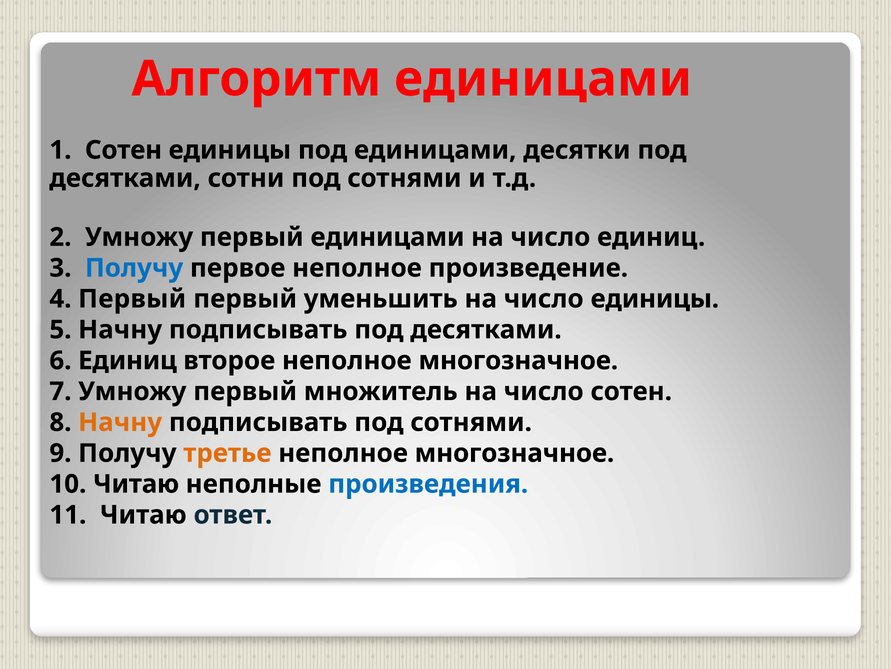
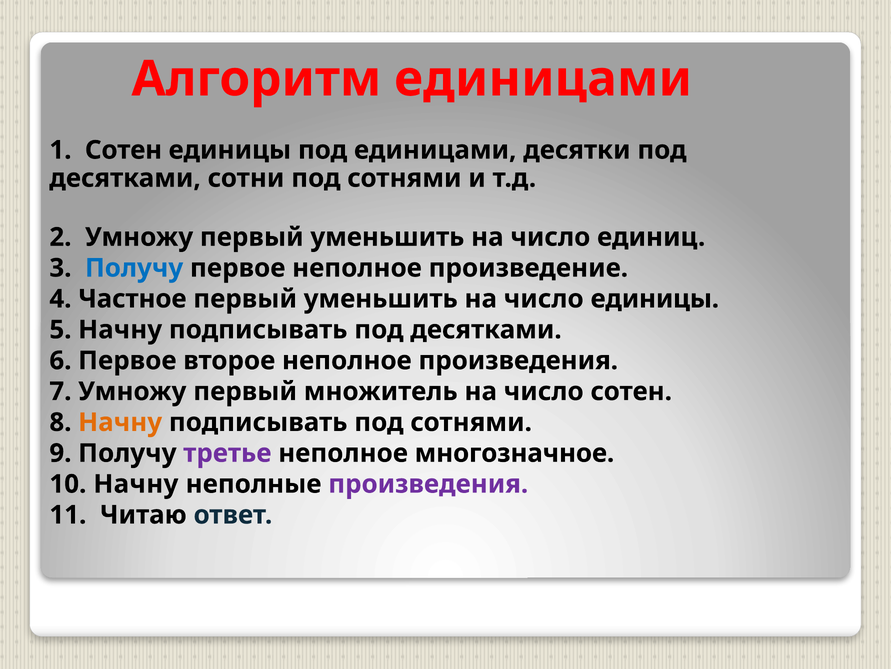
Умножу первый единицами: единицами -> уменьшить (387, 237)
4 Первый: Первый -> Частное (132, 299)
6 Единиц: Единиц -> Первое (127, 360)
второе неполное многозначное: многозначное -> произведения (518, 360)
третье colour: orange -> purple (227, 453)
10 Читаю: Читаю -> Начну (136, 484)
произведения colour: blue -> purple (428, 484)
